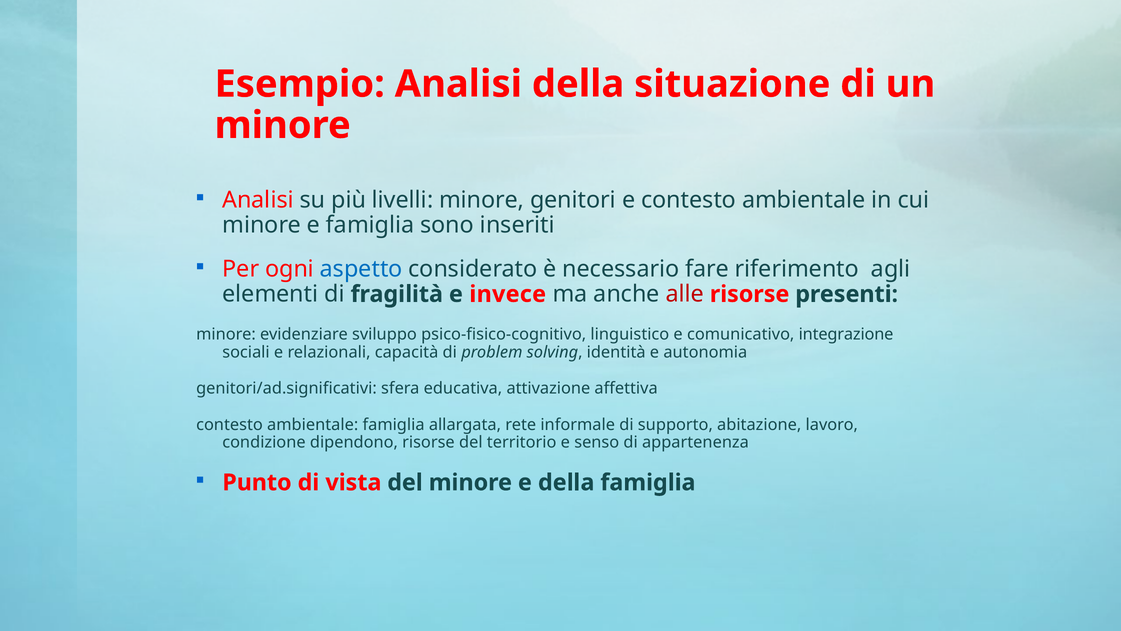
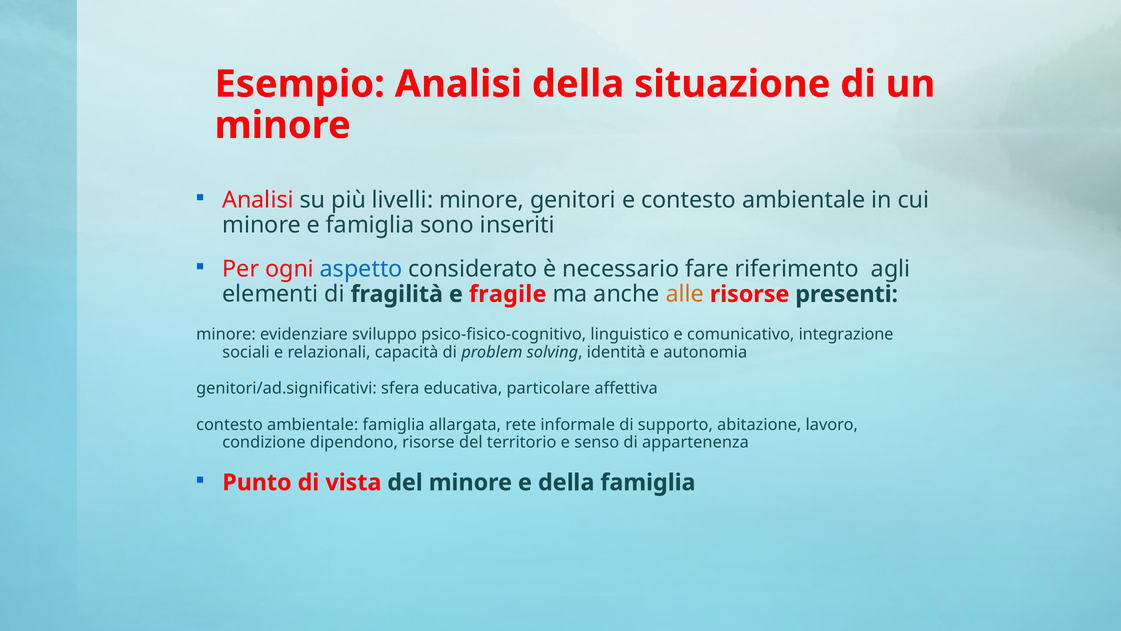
invece: invece -> fragile (508, 294)
alle colour: red -> orange (685, 294)
attivazione: attivazione -> particolare (548, 388)
